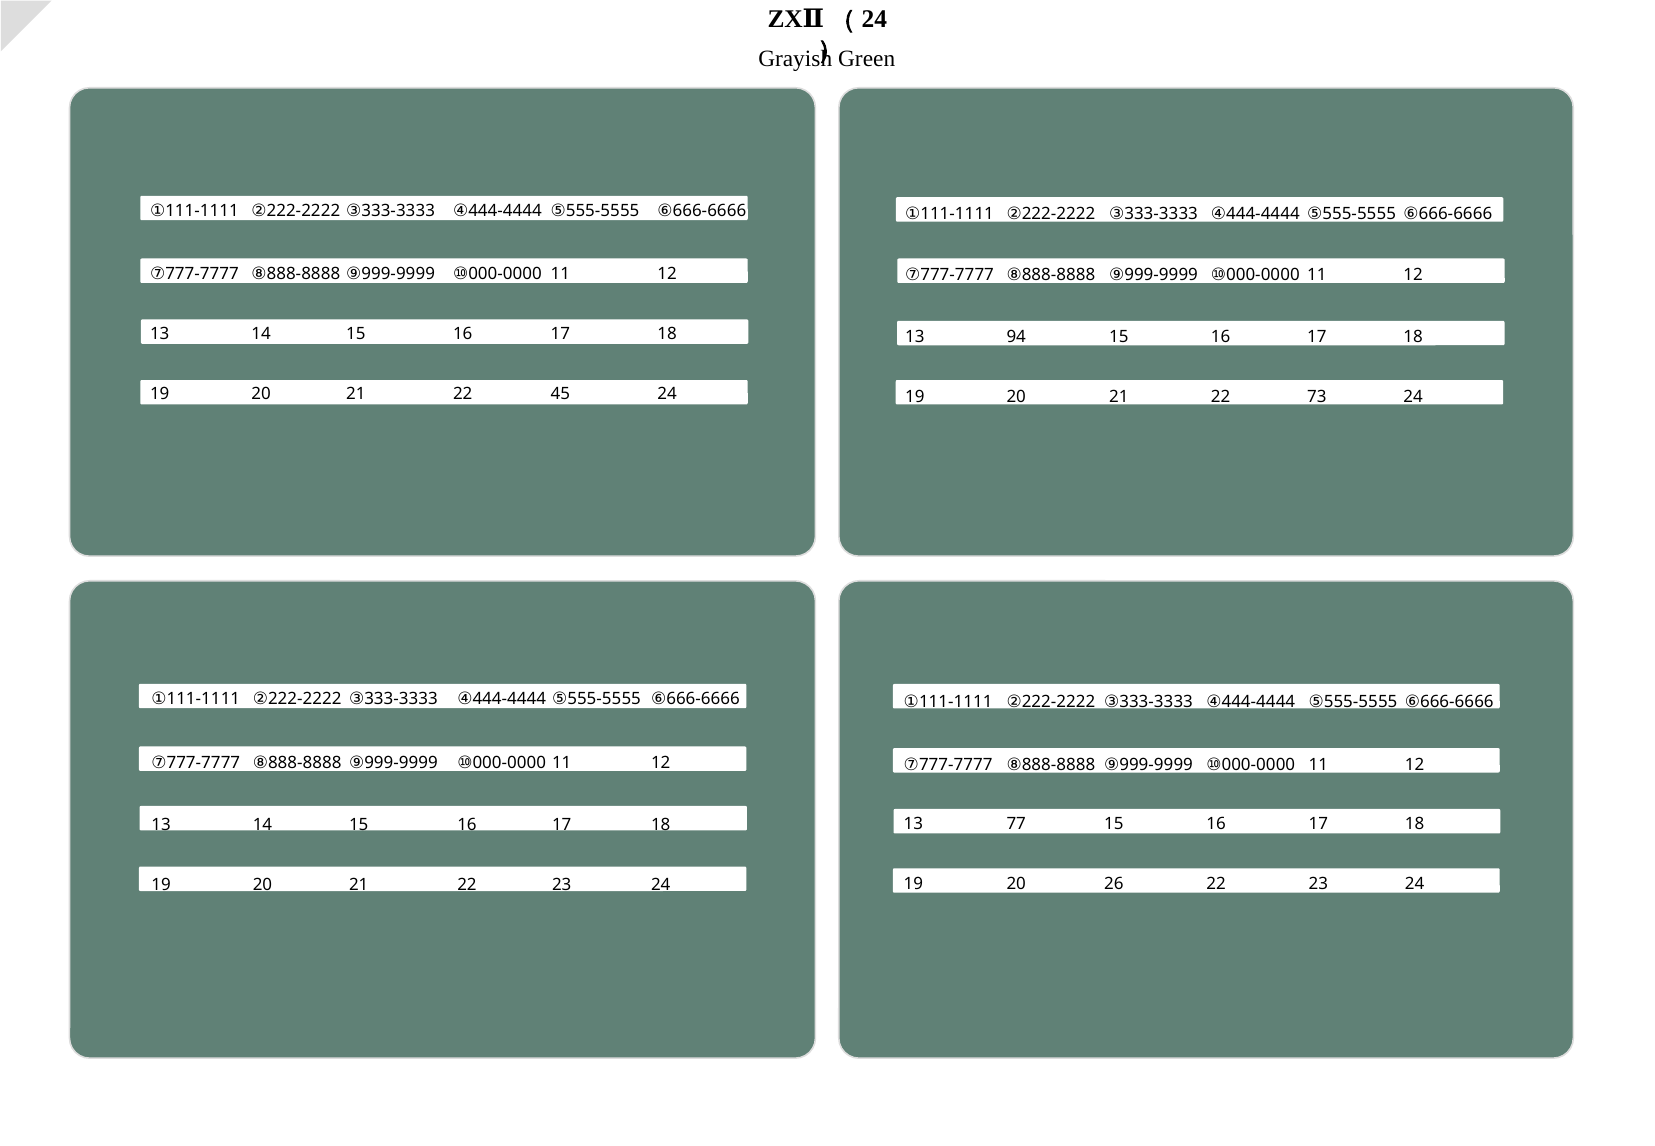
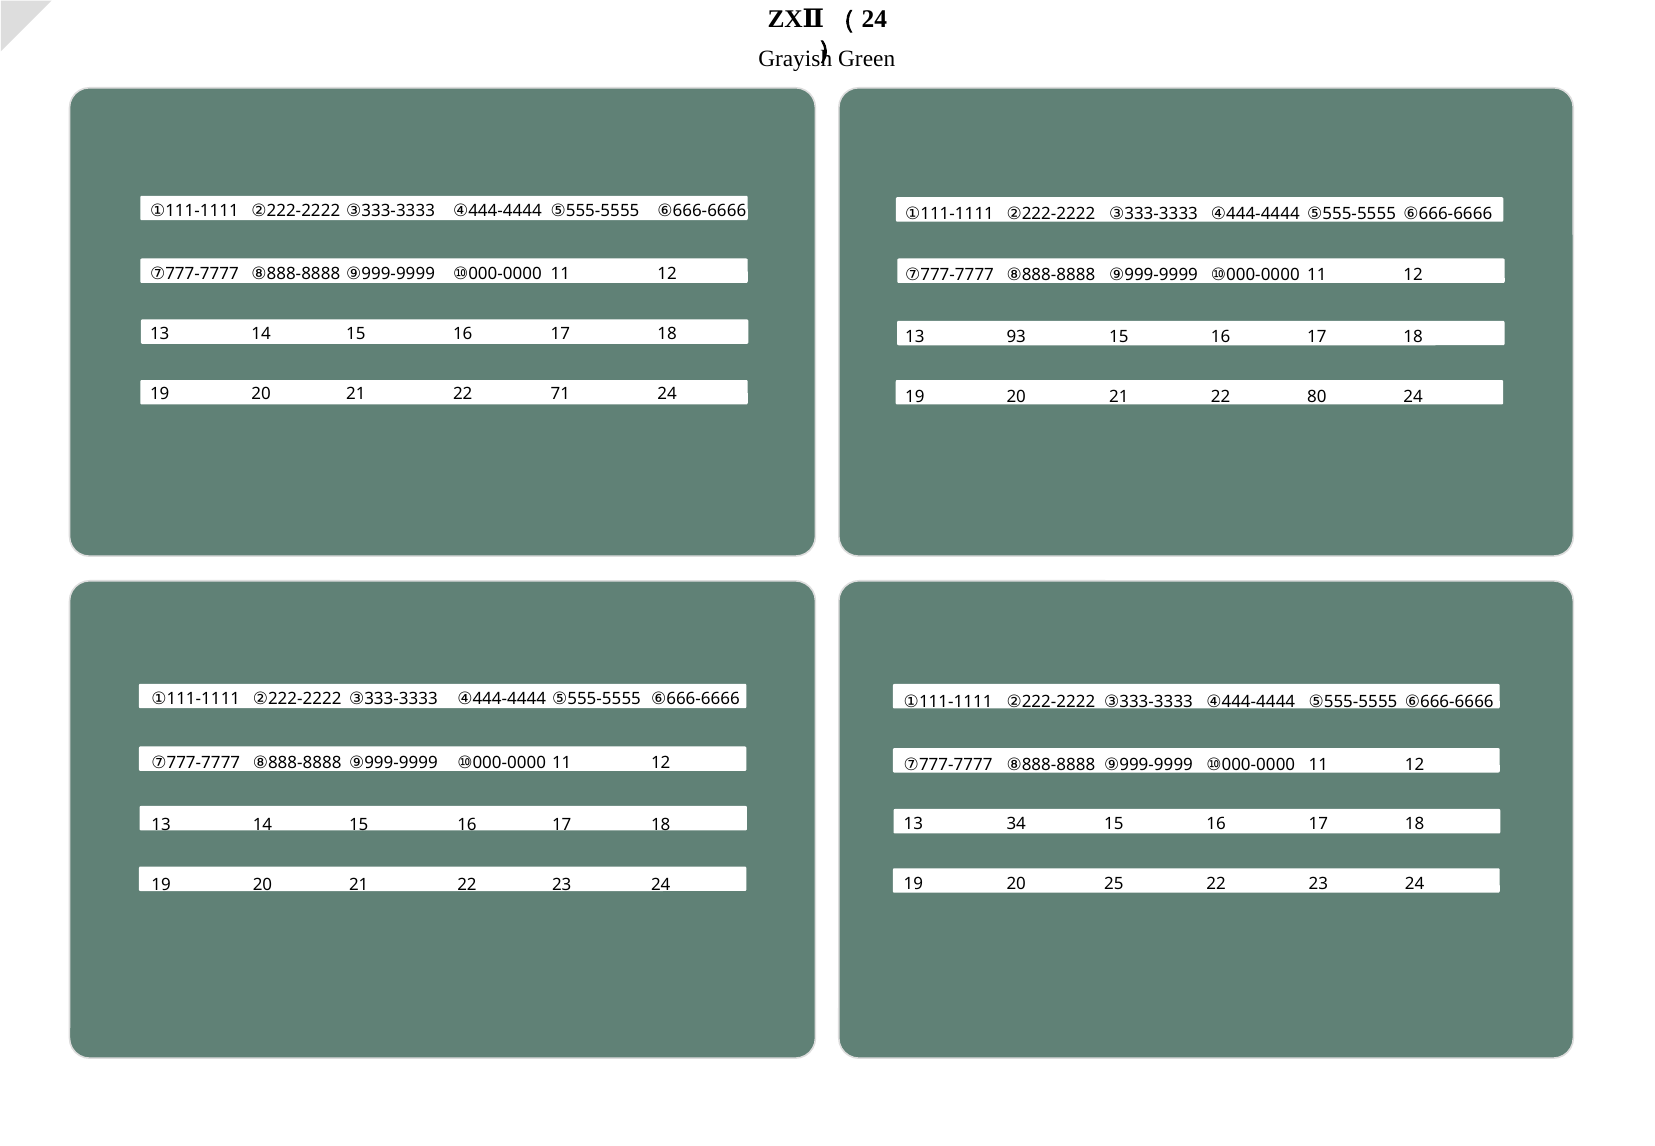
94: 94 -> 93 (1016, 337)
45: 45 -> 71 (560, 394)
73: 73 -> 80 (1317, 397)
77: 77 -> 34 (1016, 823)
26: 26 -> 25 (1114, 883)
